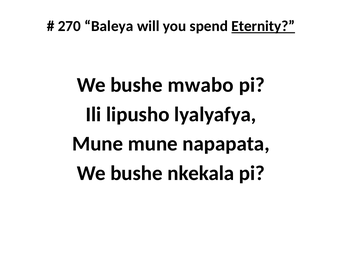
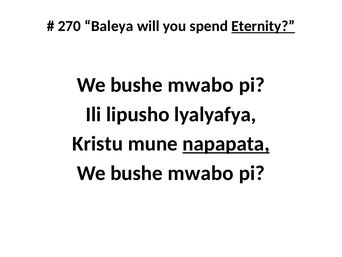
Mune: Mune -> Kristu (98, 143)
napapata underline: none -> present (226, 143)
nkekala: nkekala -> mwabo (201, 173)
